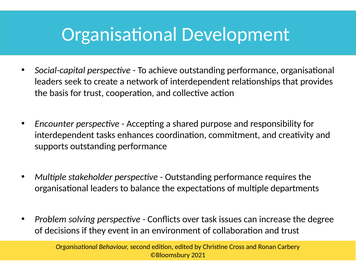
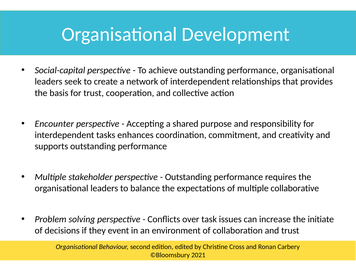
departments: departments -> collaborative (295, 188)
degree: degree -> initiate (321, 219)
